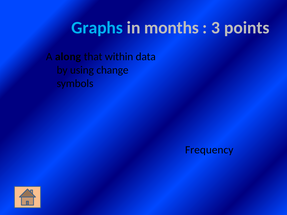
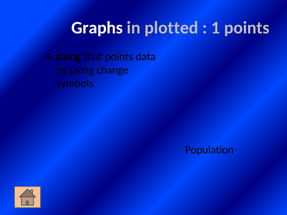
Graphs colour: light blue -> white (97, 28)
months: months -> plotted (171, 28)
3: 3 -> 1 (216, 28)
that within: within -> points (119, 57)
Frequency: Frequency -> Population (209, 150)
